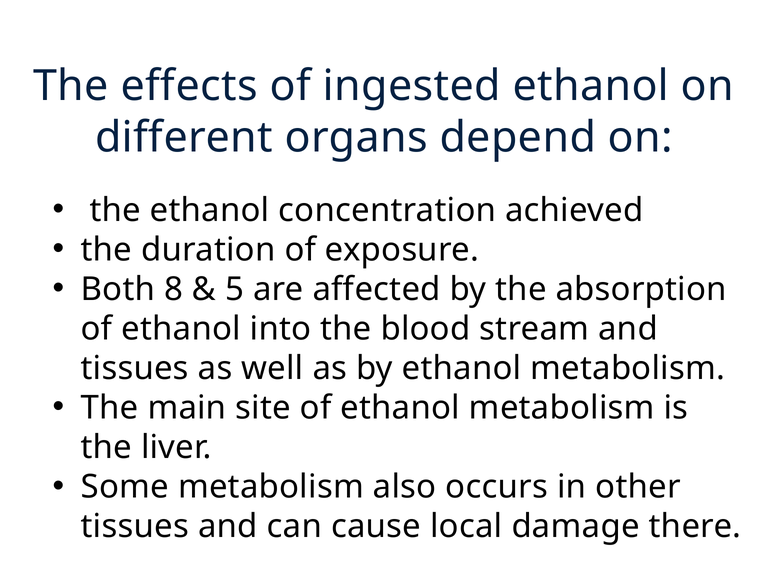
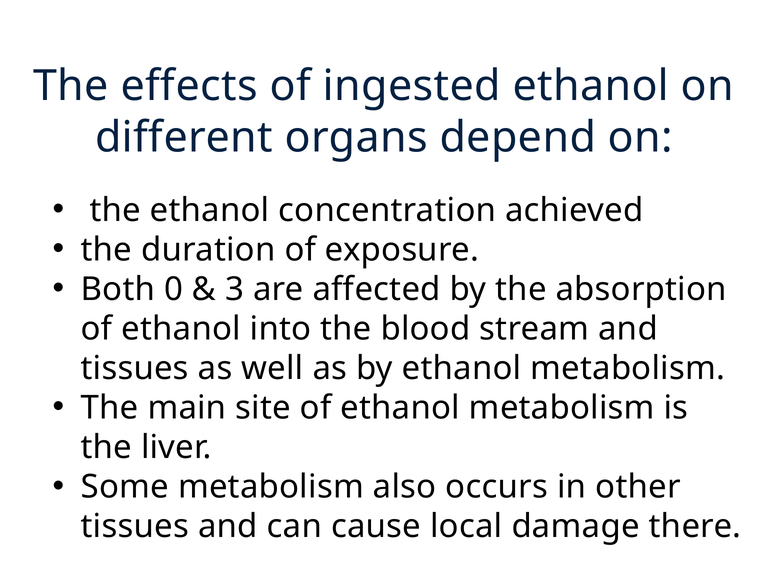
8: 8 -> 0 (174, 289)
5: 5 -> 3 (235, 289)
